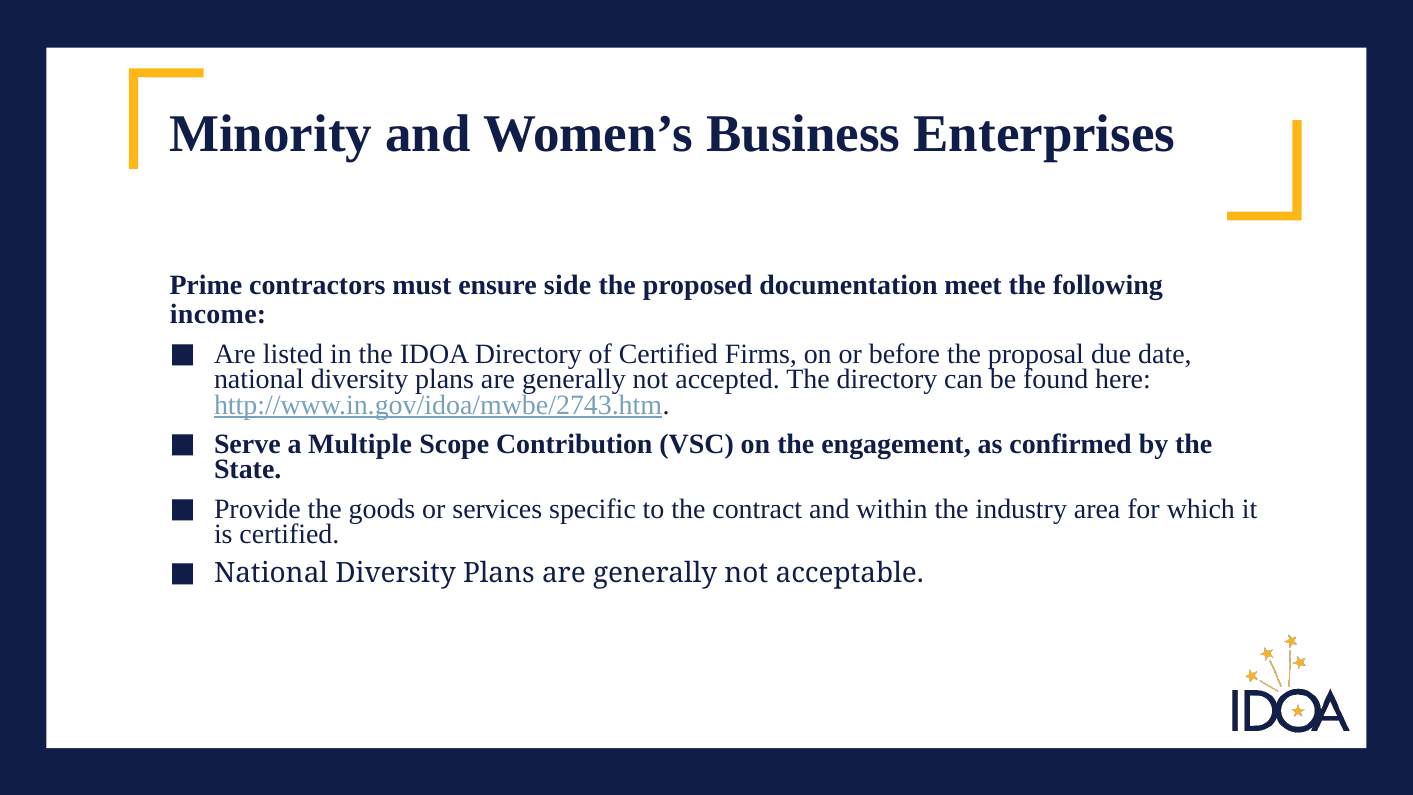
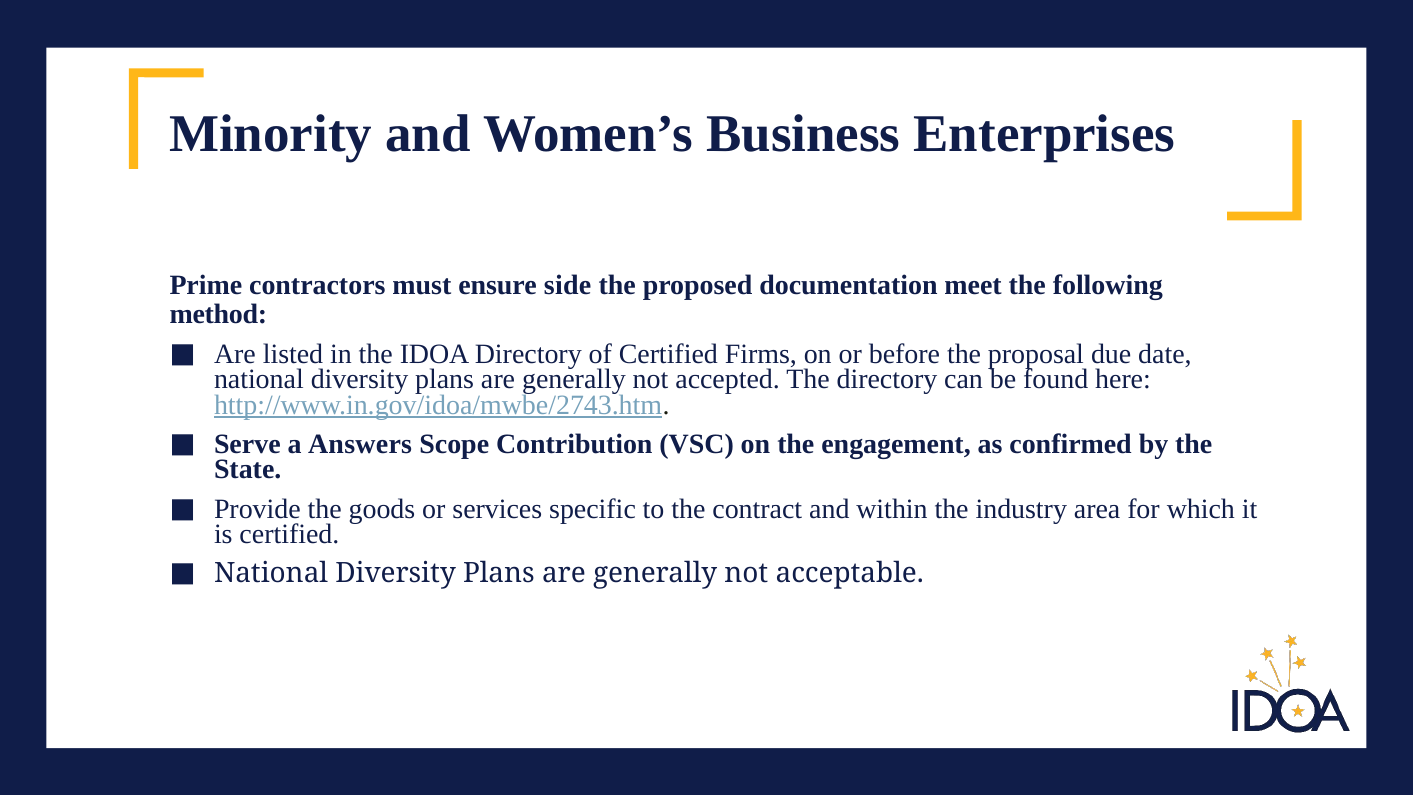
income: income -> method (218, 314)
Multiple: Multiple -> Answers (360, 444)
